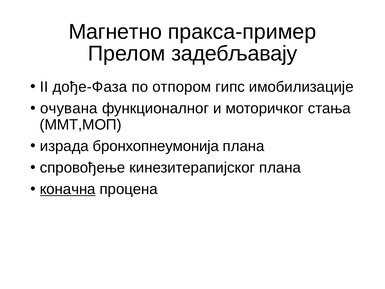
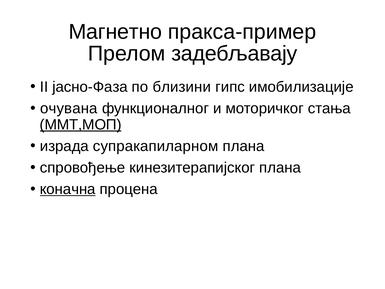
дође-Фаза: дође-Фаза -> јасно-Фаза (90, 87)
отпором: отпором -> близини (182, 87)
ММТ,МОП underline: none -> present (81, 124)
бронхопнеумонија: бронхопнеумонија -> супракапиларном (156, 146)
